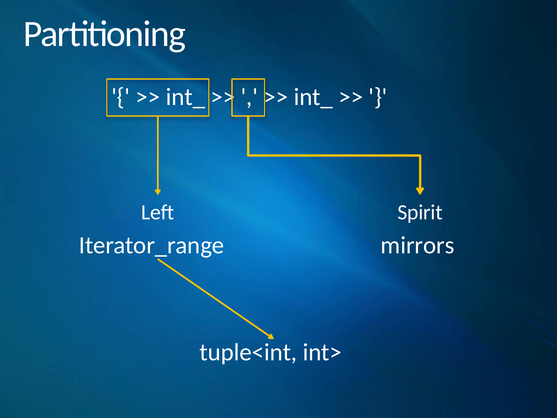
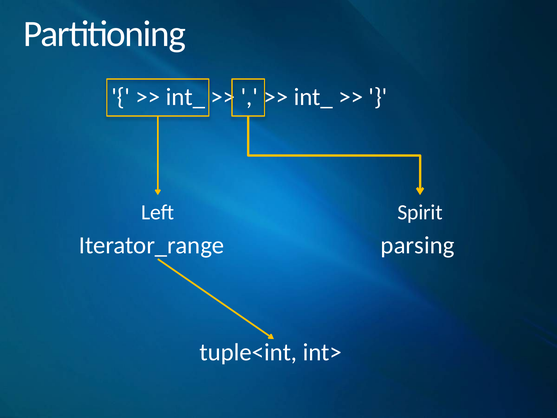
mirrors: mirrors -> parsing (418, 245)
